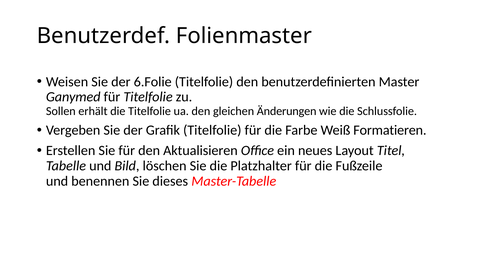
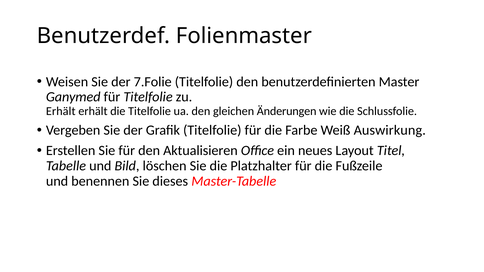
6.Folie: 6.Folie -> 7.Folie (153, 82)
Sollen: Sollen -> Erhält (61, 111)
Formatieren: Formatieren -> Auswirkung (390, 130)
